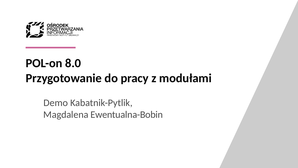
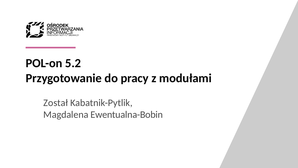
8.0: 8.0 -> 5.2 (73, 63)
Demo: Demo -> Został (56, 103)
